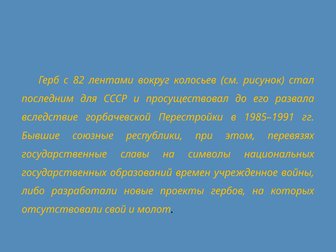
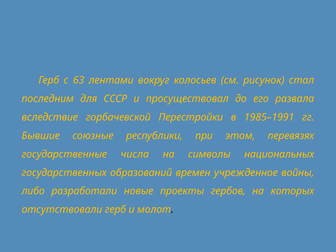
82: 82 -> 63 (79, 80)
славы: славы -> числа (135, 154)
отсутствовали свой: свой -> герб (115, 210)
